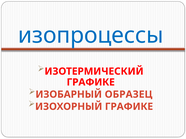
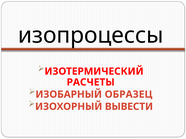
изопроцессы colour: blue -> black (91, 35)
ГРАФИКЕ: ГРАФИКЕ -> РАСЧЕТЫ (91, 82)
ИЗОХОРНЫЙ ГРАФИКЕ: ГРАФИКЕ -> ВЫВЕСТИ (129, 107)
